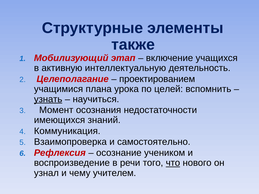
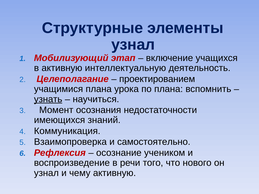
также: также -> узнал (133, 45)
по целей: целей -> плана (169, 89)
что underline: present -> none (173, 163)
чему учителем: учителем -> активную (115, 173)
